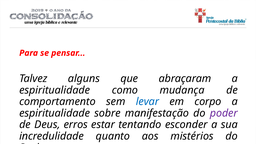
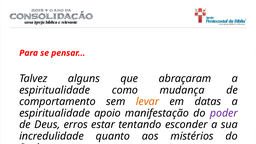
levar colour: blue -> orange (147, 102)
corpo: corpo -> datas (208, 102)
sobre: sobre -> apoio (108, 113)
